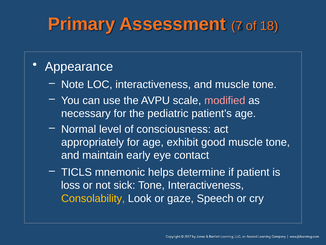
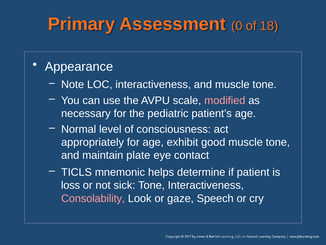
7: 7 -> 0 (237, 26)
early: early -> plate (138, 155)
Consolability colour: yellow -> pink (93, 198)
